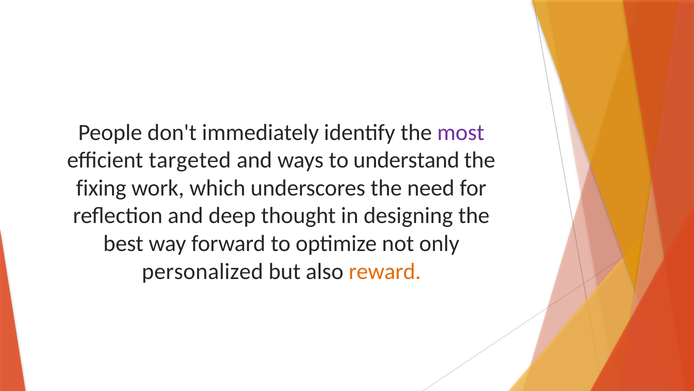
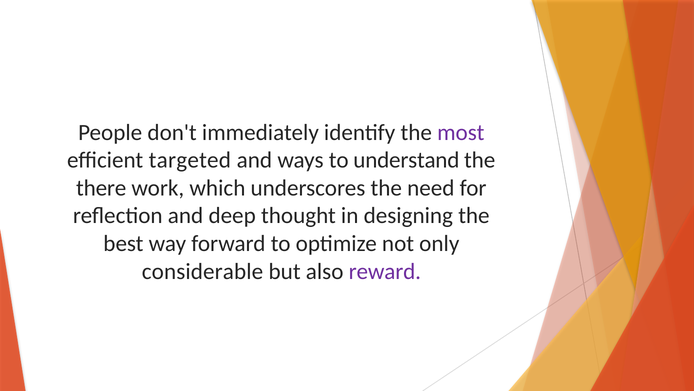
fixing: fixing -> there (101, 188)
personalized: personalized -> considerable (203, 271)
reward colour: orange -> purple (385, 271)
